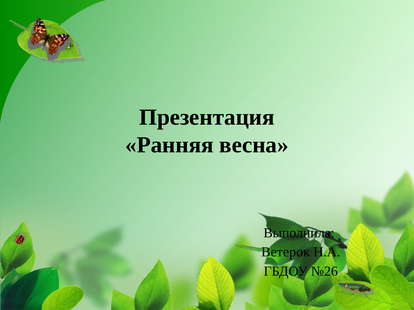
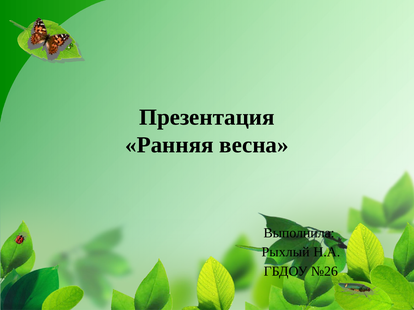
Ветерок: Ветерок -> Рыхлый (286, 252)
